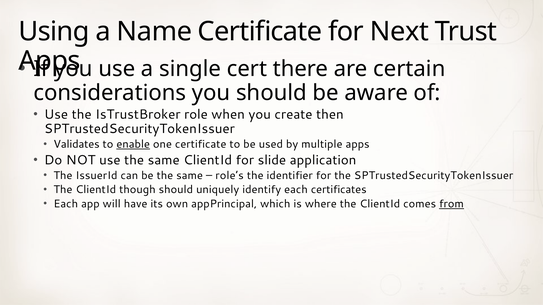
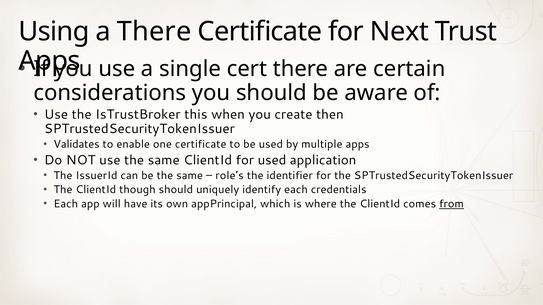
a Name: Name -> There (154, 31)
role: role -> this (196, 115)
enable underline: present -> none (133, 144)
for slide: slide -> used (272, 160)
certificates: certificates -> credentials (339, 190)
